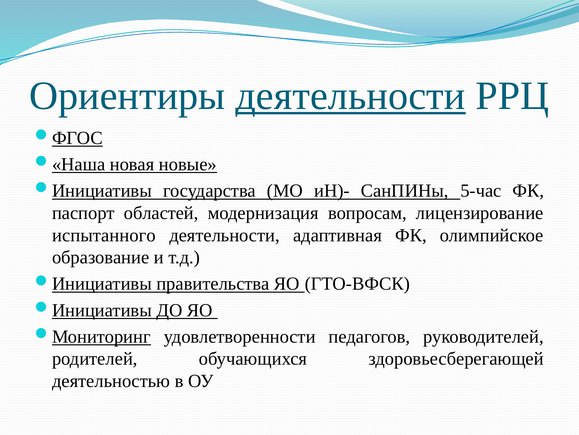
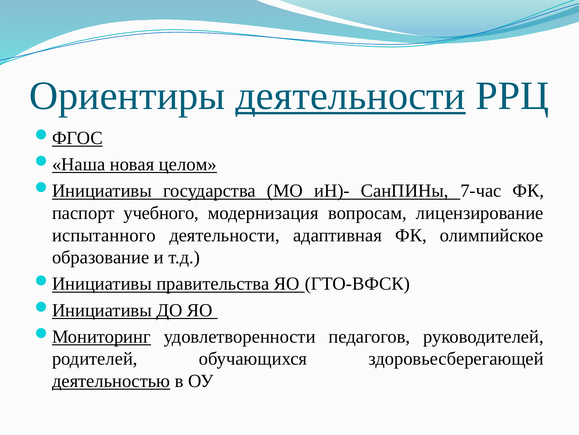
новые: новые -> целом (188, 164)
5-час: 5-час -> 7-час (481, 190)
областей: областей -> учебного (161, 213)
деятельностью underline: none -> present (111, 380)
